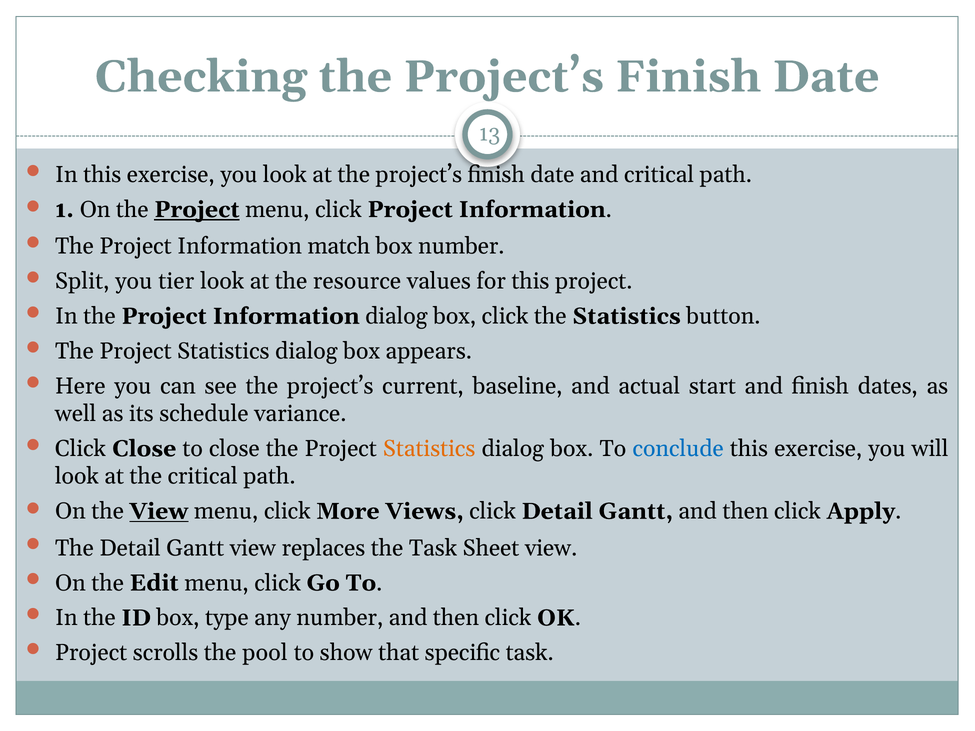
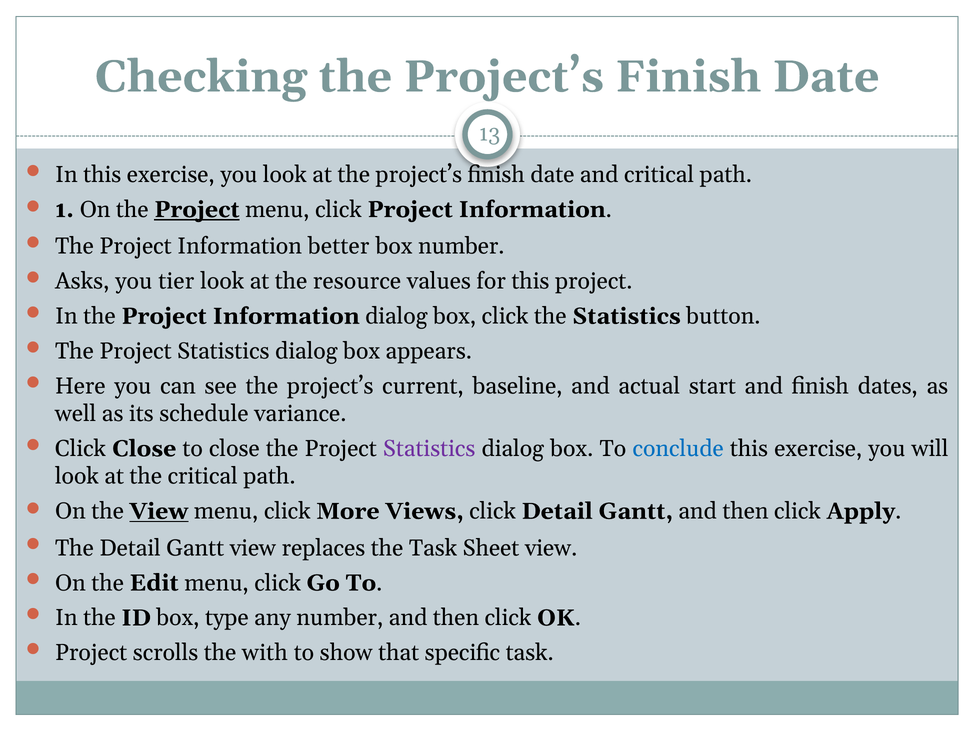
match: match -> better (339, 246)
Split: Split -> Asks (82, 281)
Statistics colour: orange -> purple (429, 449)
pool: pool -> with (265, 653)
